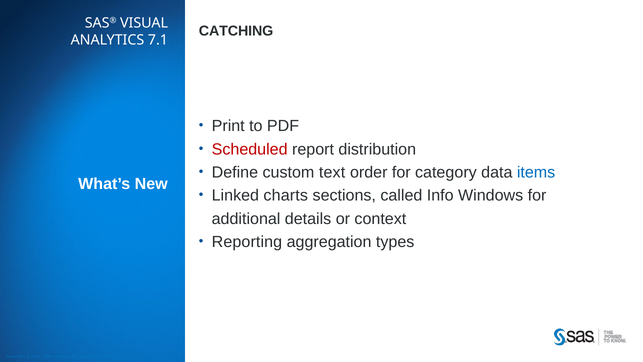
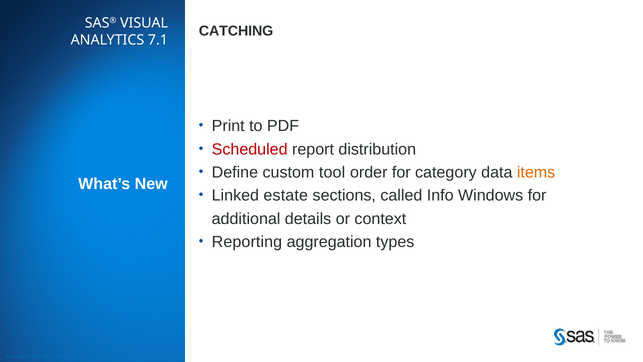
text: text -> tool (332, 172)
items colour: blue -> orange (536, 172)
charts: charts -> estate (286, 195)
